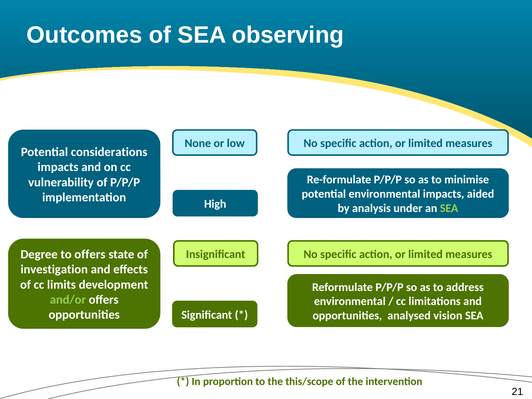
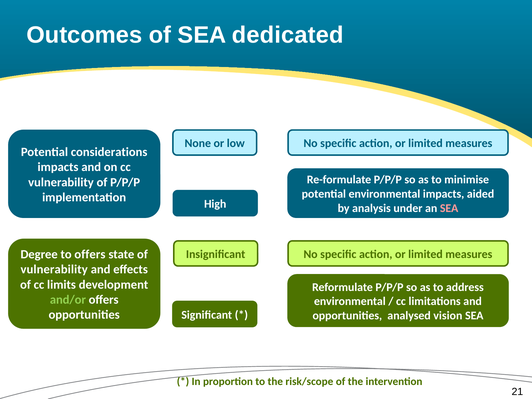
observing: observing -> dedicated (288, 35)
SEA colour: light green -> pink (449, 208)
investigation: investigation -> vulnerability (54, 270)
this/scope: this/scope -> risk/scope (309, 381)
